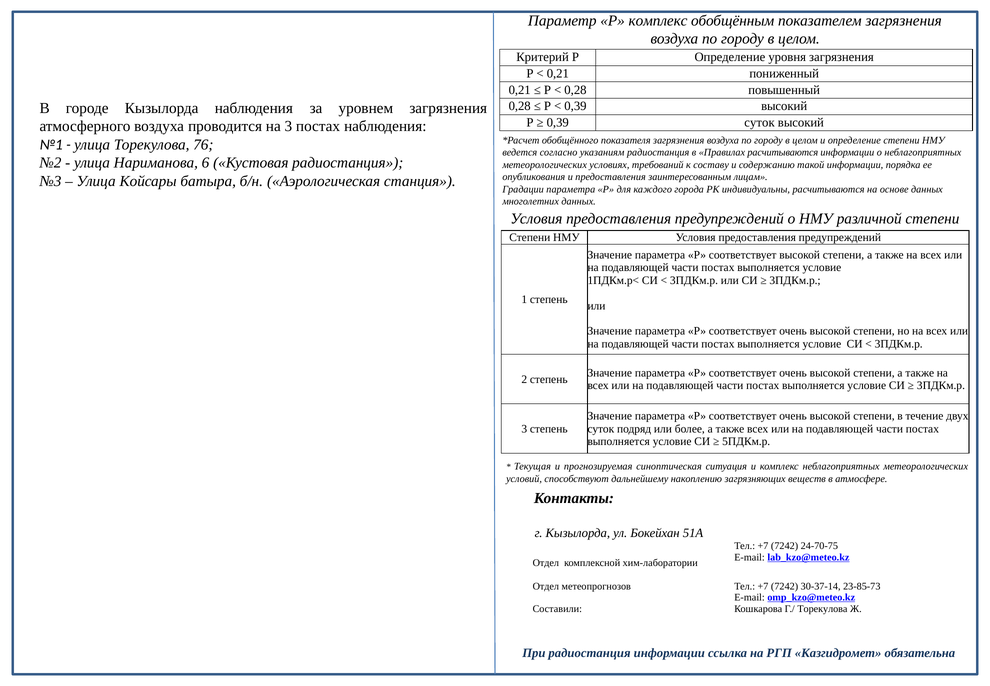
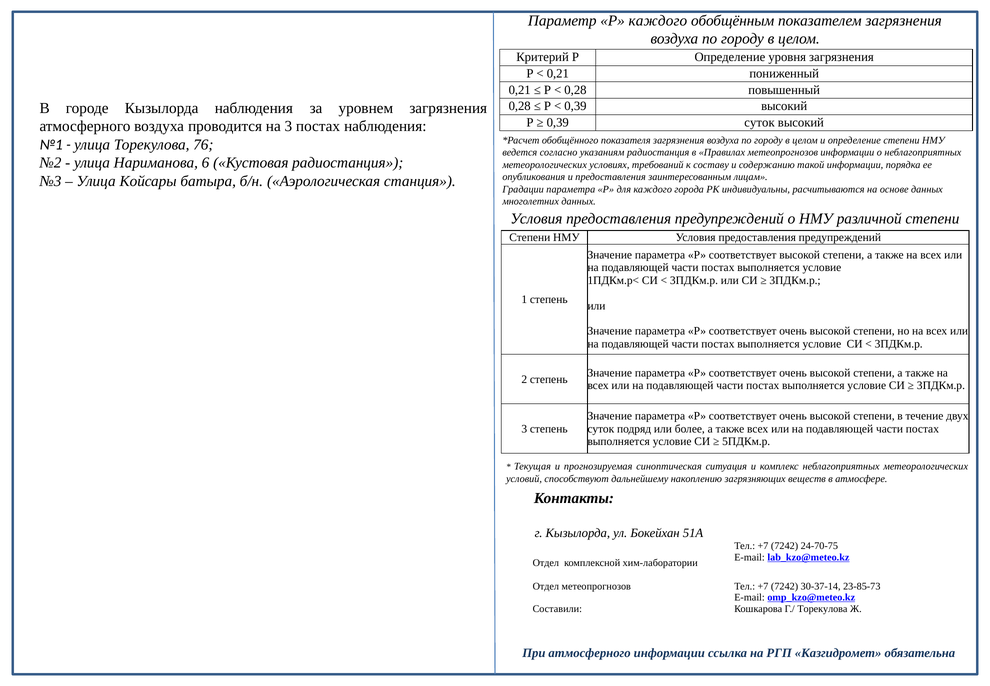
Р комплекс: комплекс -> каждого (658, 21)
Правилах расчитываются: расчитываются -> метеопрогнозов (783, 153)
При радиостанция: радиостанция -> атмосферного (590, 653)
